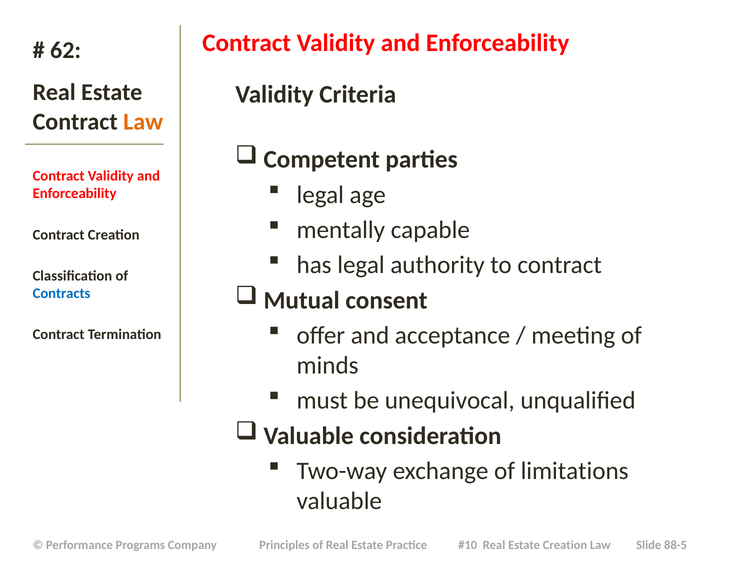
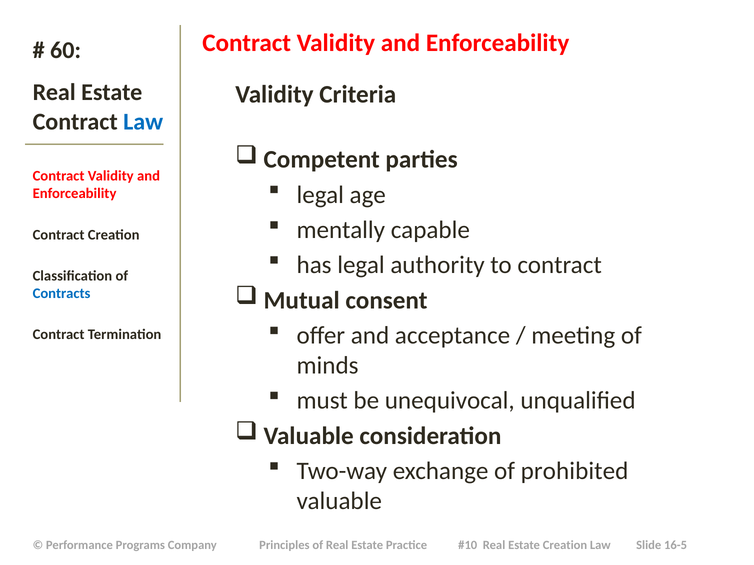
62: 62 -> 60 (66, 50)
Law colour: orange -> blue (143, 122)
limitations: limitations -> prohibited (575, 471)
88-5: 88-5 -> 16-5 (676, 546)
